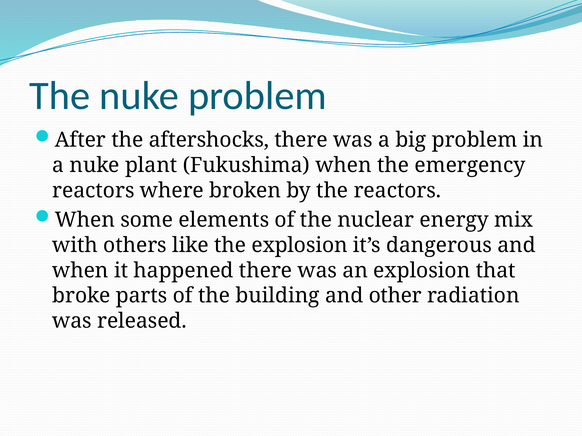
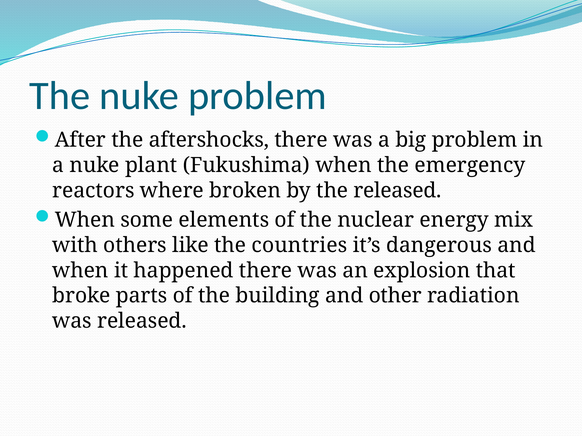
the reactors: reactors -> released (398, 191)
the explosion: explosion -> countries (299, 245)
